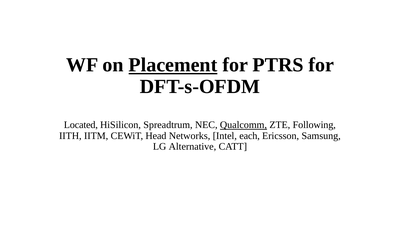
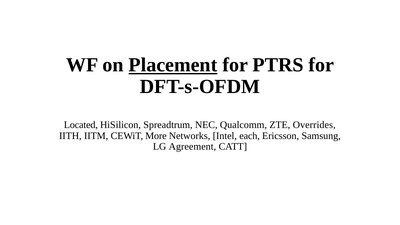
Qualcomm underline: present -> none (243, 125)
Following: Following -> Overrides (314, 125)
Head: Head -> More (156, 136)
Alternative: Alternative -> Agreement (192, 147)
